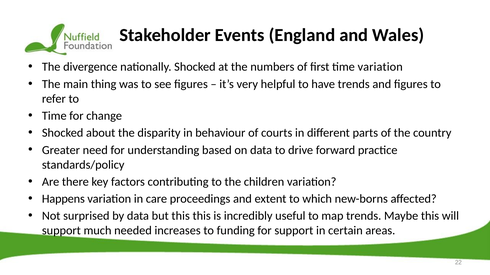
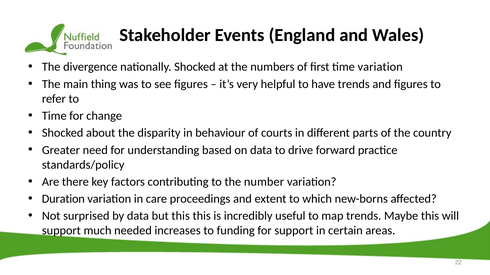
children: children -> number (264, 182)
Happens: Happens -> Duration (63, 199)
